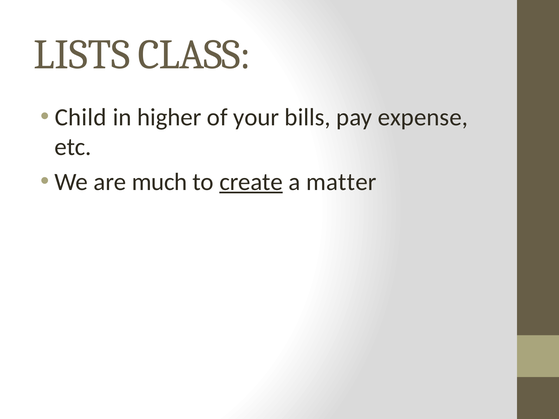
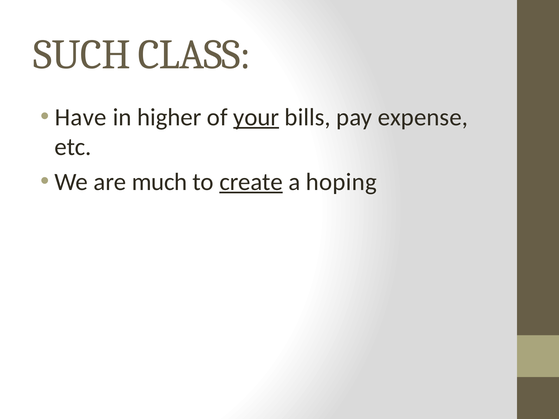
LISTS: LISTS -> SUCH (82, 55)
Child: Child -> Have (81, 117)
your underline: none -> present (256, 117)
matter: matter -> hoping (341, 182)
